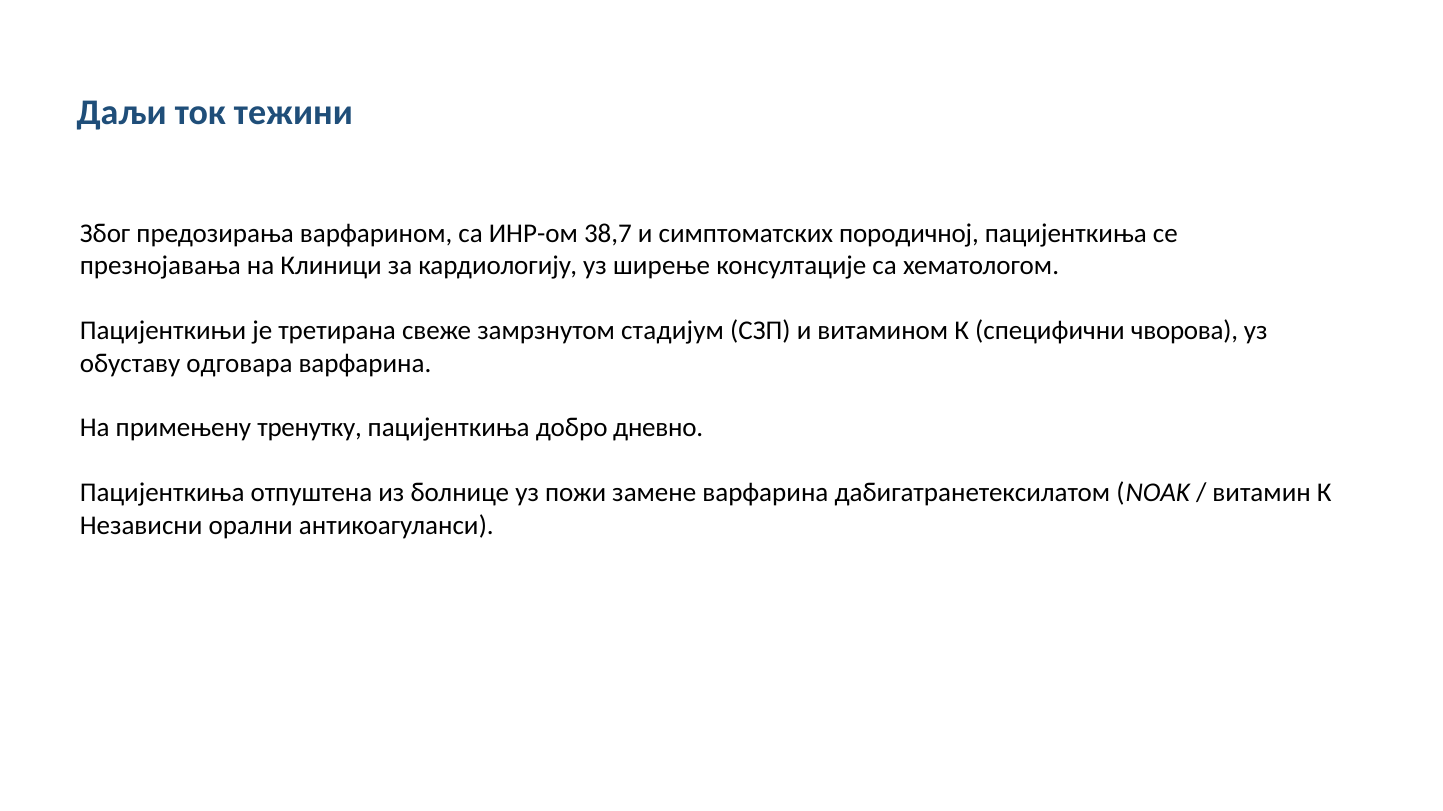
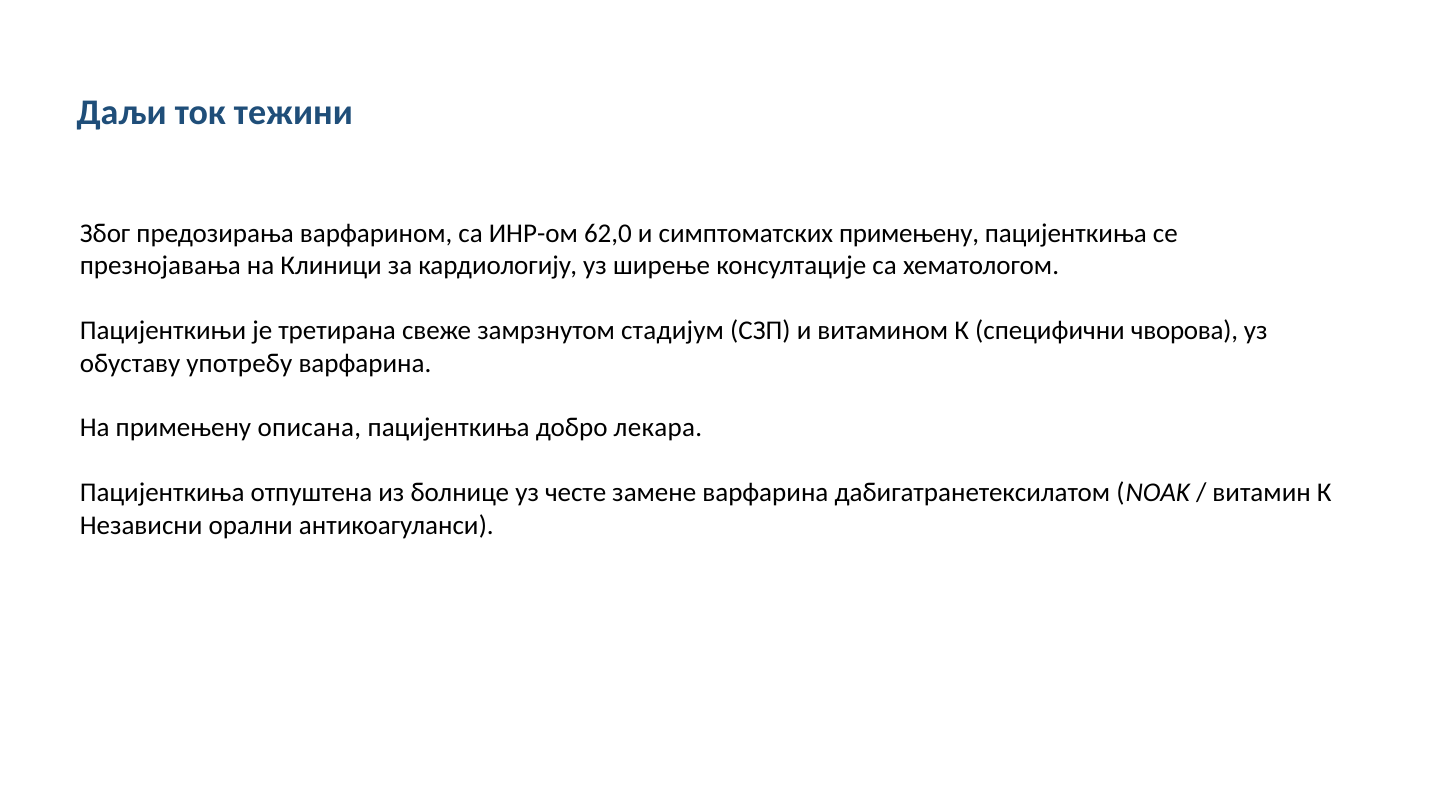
38,7: 38,7 -> 62,0 (608, 234)
симптоматских породичној: породичној -> примењену (909, 234)
одговара: одговара -> употребу (239, 363)
тренутку: тренутку -> описана (309, 428)
дневно: дневно -> лекара (658, 428)
пожи: пожи -> честе (576, 493)
